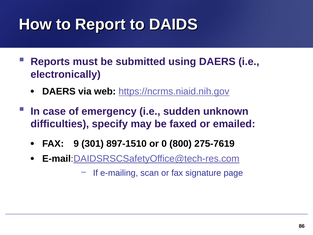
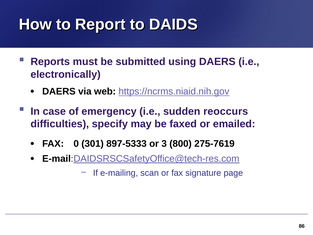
unknown: unknown -> reoccurs (226, 111)
9: 9 -> 0 (76, 144)
897-1510: 897-1510 -> 897-5333 (126, 144)
0: 0 -> 3 (164, 144)
